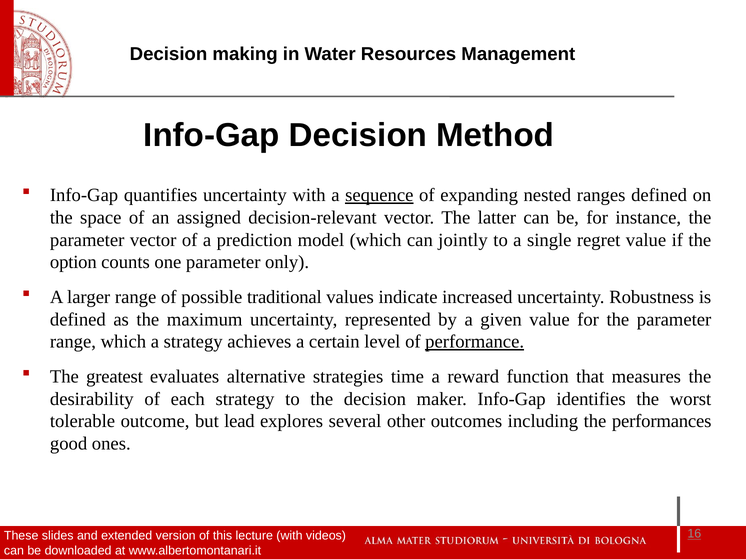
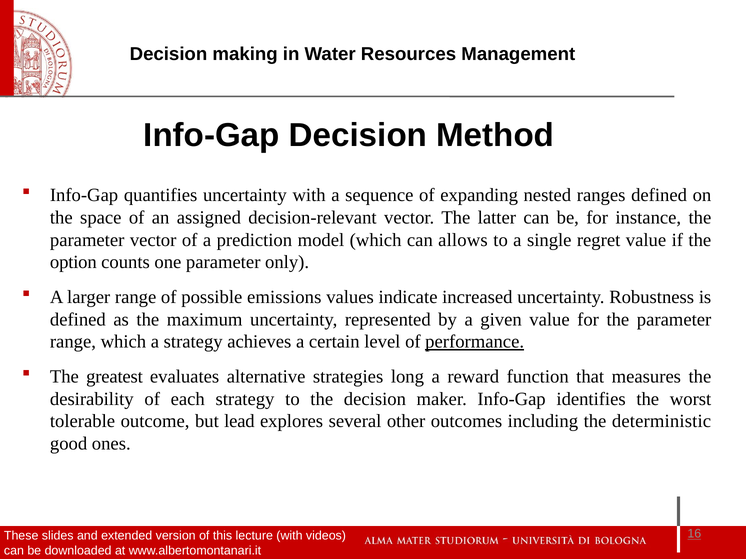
sequence underline: present -> none (379, 195)
jointly: jointly -> allows (463, 240)
traditional: traditional -> emissions (284, 297)
time: time -> long (407, 377)
performances: performances -> deterministic (662, 422)
